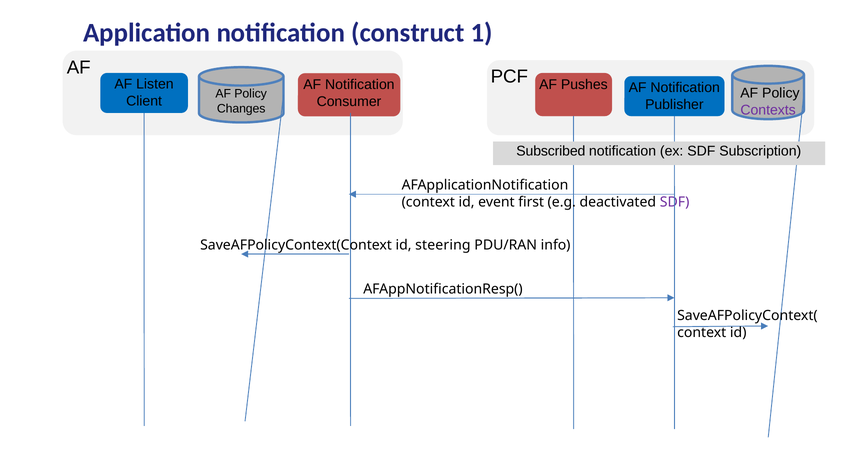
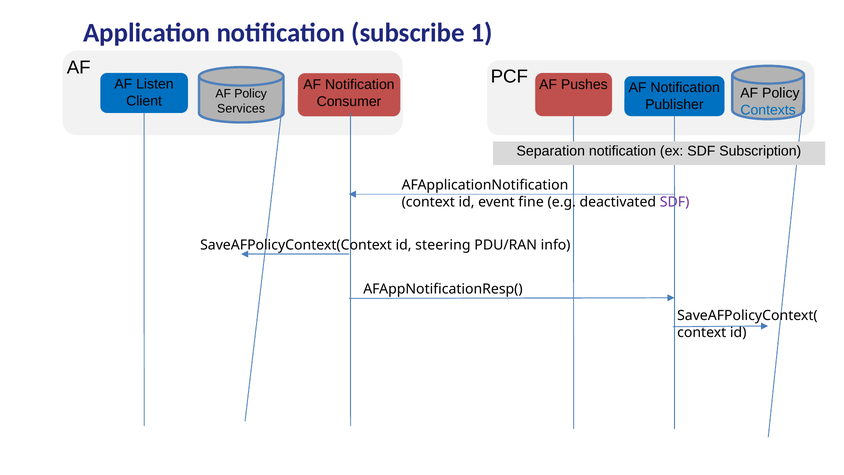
construct: construct -> subscribe (408, 33)
Changes: Changes -> Services (241, 109)
Contexts colour: purple -> blue (768, 110)
Subscribed: Subscribed -> Separation (551, 151)
first: first -> fine (531, 202)
